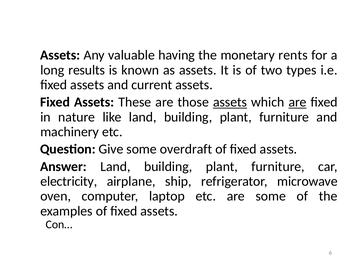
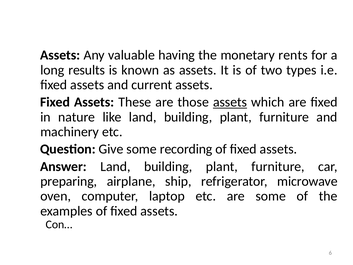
are underline: present -> none (298, 102)
overdraft: overdraft -> recording (186, 149)
electricity: electricity -> preparing (69, 181)
